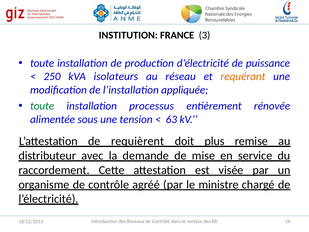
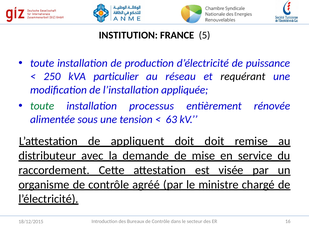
3: 3 -> 5 (205, 35)
isolateurs: isolateurs -> particulier (116, 76)
requérant colour: orange -> black (243, 76)
requièrent: requièrent -> appliquent (138, 141)
doit plus: plus -> doit (215, 141)
